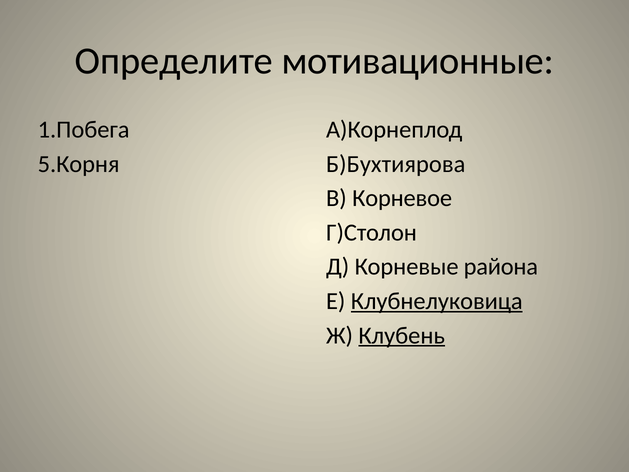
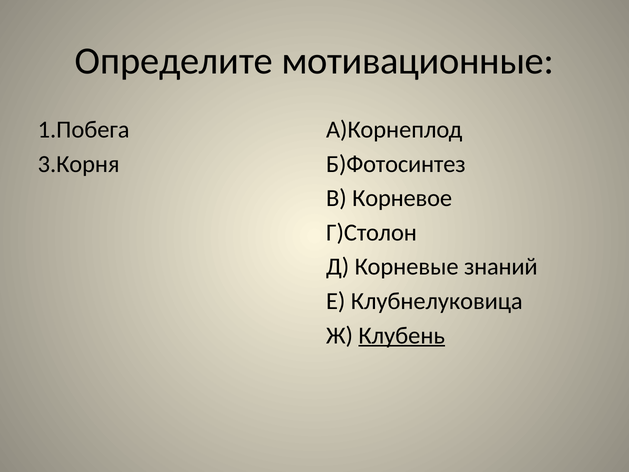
5.Корня: 5.Корня -> 3.Корня (79, 164)
Б)Бухтиярова: Б)Бухтиярова -> Б)Фотосинтез (396, 164)
района: района -> знаний (501, 267)
Клубнелуковица underline: present -> none (437, 301)
